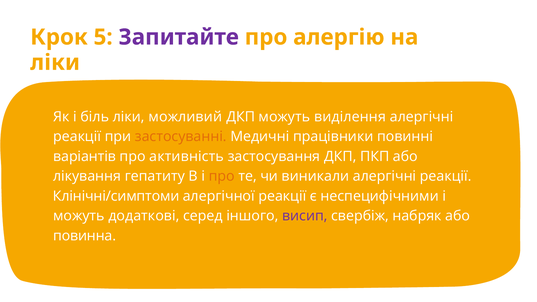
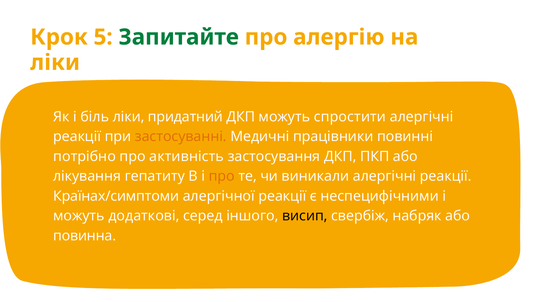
Запитайте colour: purple -> green (179, 37)
можливий: можливий -> придатний (185, 117)
виділення: виділення -> спростити (350, 117)
варіантів: варіантів -> потрібно (85, 156)
Клінічні/симптоми: Клінічні/симптоми -> Країнах/симптоми (116, 196)
висип colour: purple -> black (305, 216)
